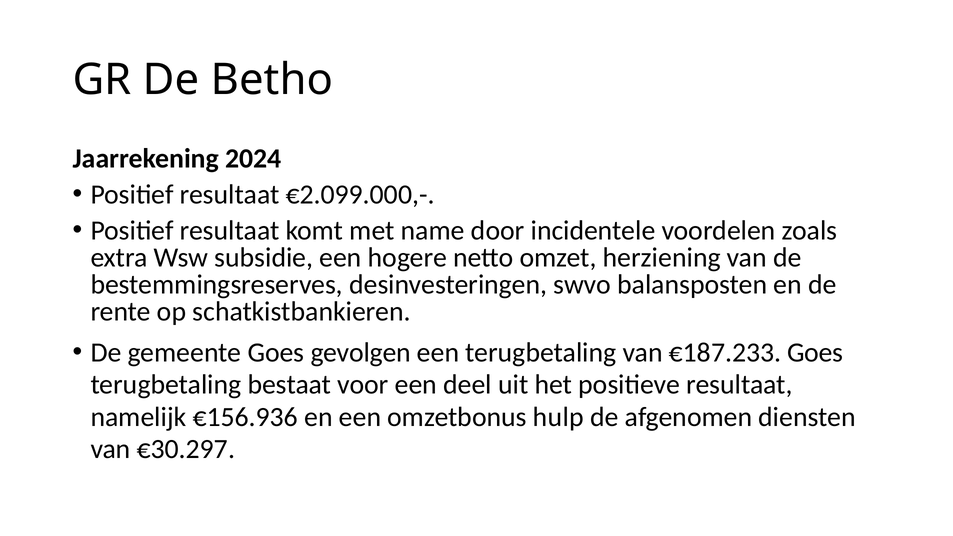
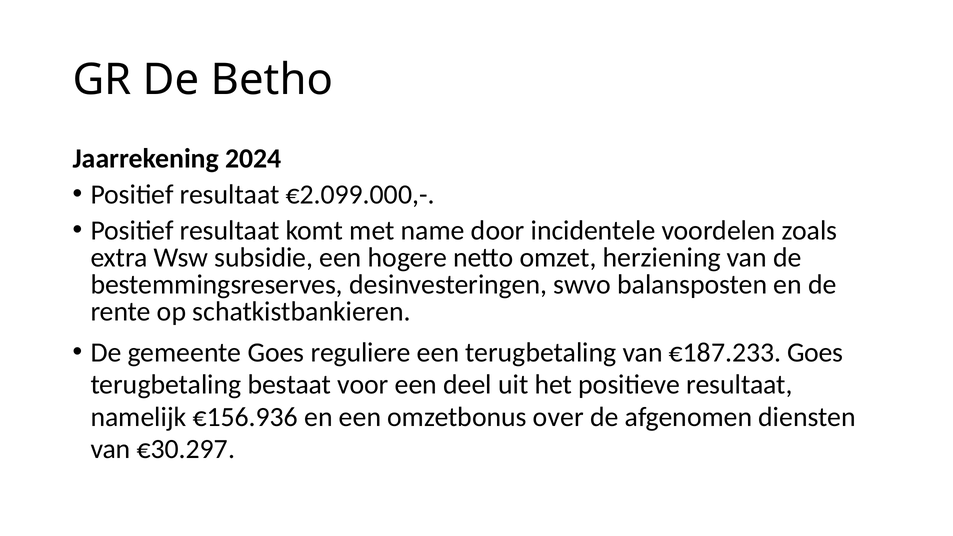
gevolgen: gevolgen -> reguliere (361, 353)
hulp: hulp -> over (558, 417)
